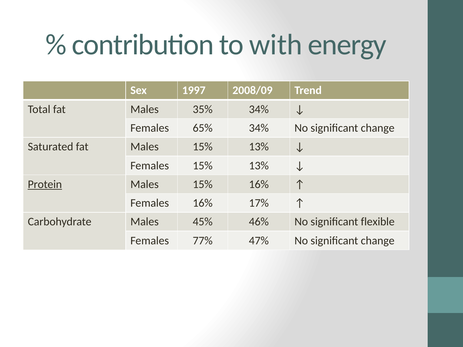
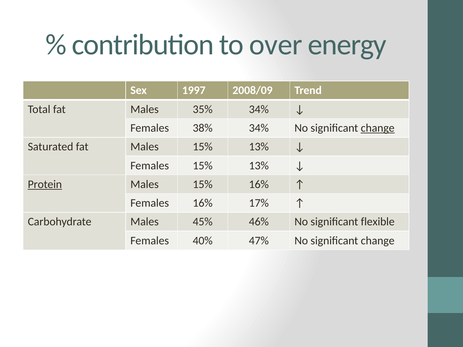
with: with -> over (276, 45)
65%: 65% -> 38% (203, 128)
change underline: none -> present (378, 128)
77%: 77% -> 40% (203, 241)
